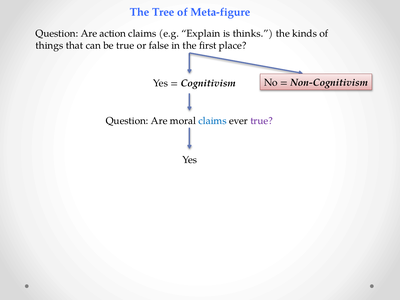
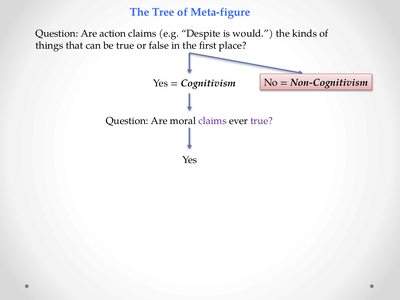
Explain: Explain -> Despite (201, 34)
thinks: thinks -> would (253, 34)
claims colour: blue -> purple (213, 121)
